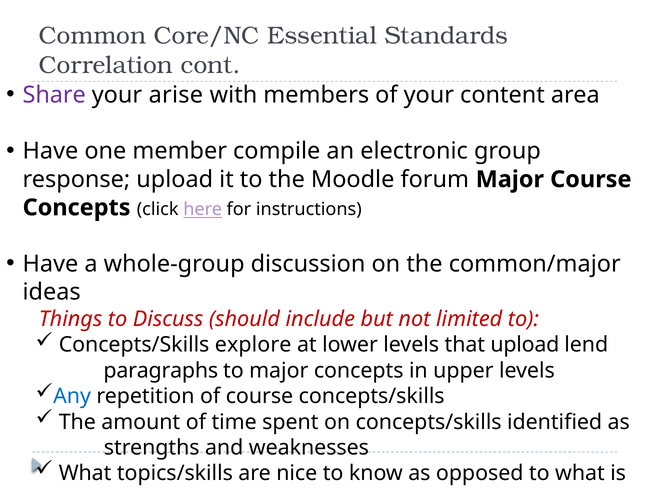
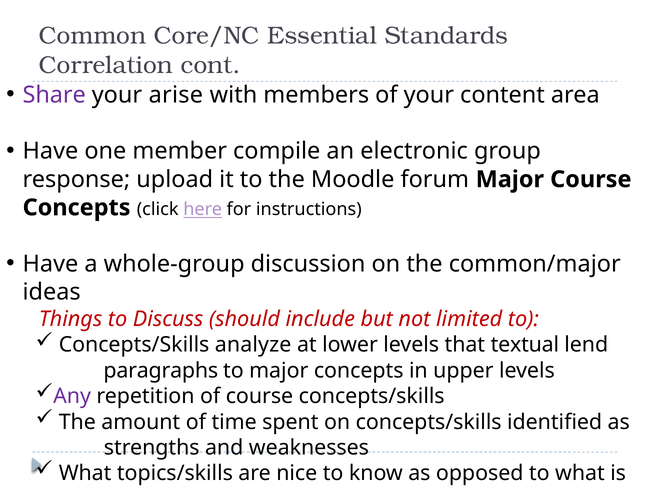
explore: explore -> analyze (253, 345)
that upload: upload -> textual (525, 345)
Any colour: blue -> purple (72, 396)
